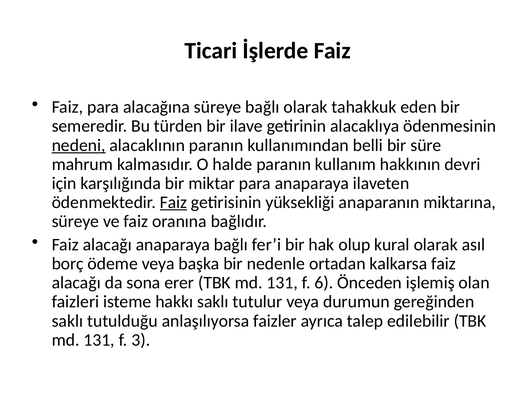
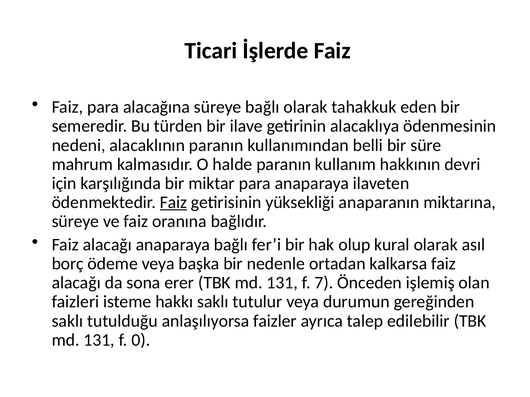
nedeni underline: present -> none (79, 145)
6: 6 -> 7 (324, 283)
3: 3 -> 0 (141, 340)
